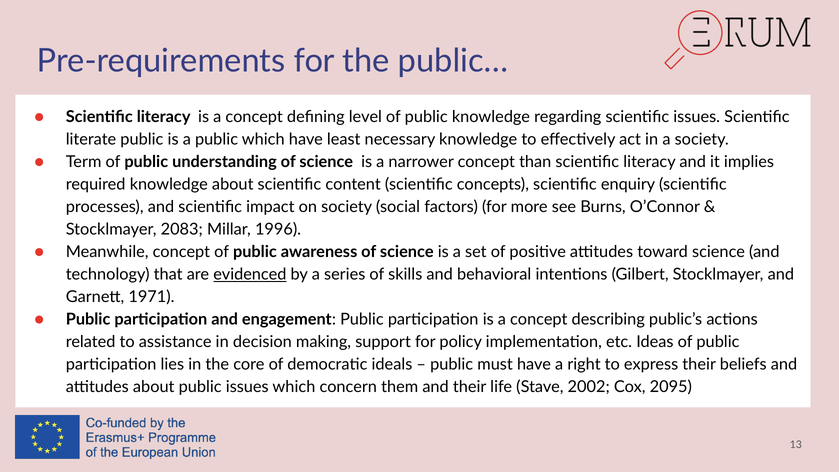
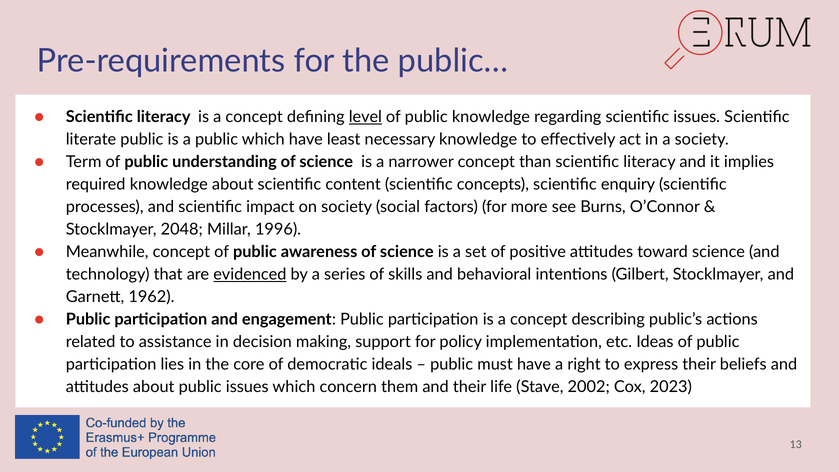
level underline: none -> present (365, 117)
2083: 2083 -> 2048 (182, 229)
1971: 1971 -> 1962 (151, 297)
2095: 2095 -> 2023 (671, 387)
